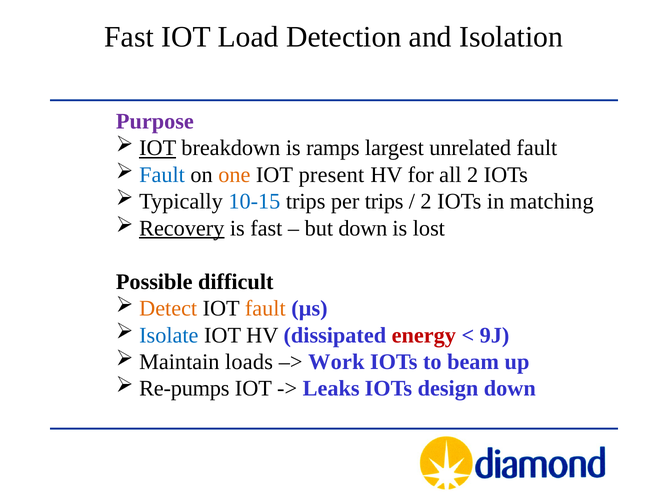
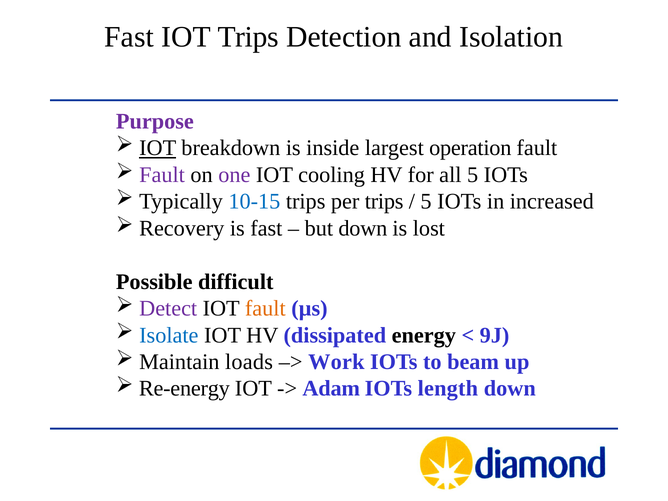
IOT Load: Load -> Trips (248, 37)
ramps: ramps -> inside (333, 148)
unrelated: unrelated -> operation (470, 148)
Fault colour: blue -> purple (162, 175)
one colour: orange -> purple (234, 175)
present: present -> cooling (332, 175)
all 2: 2 -> 5 (473, 175)
2: 2 -> 5 (426, 202)
matching: matching -> increased (552, 202)
Recovery underline: present -> none (182, 228)
Detect colour: orange -> purple (168, 308)
energy colour: red -> black (424, 335)
Re-pumps: Re-pumps -> Re-energy (184, 389)
Leaks: Leaks -> Adam (331, 389)
design: design -> length (448, 389)
